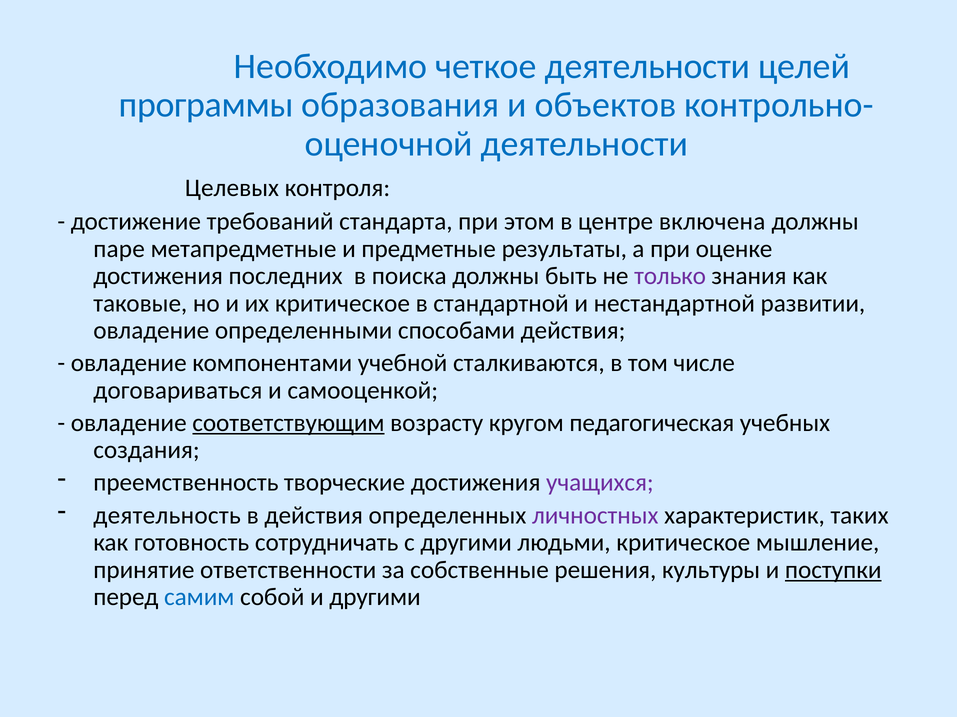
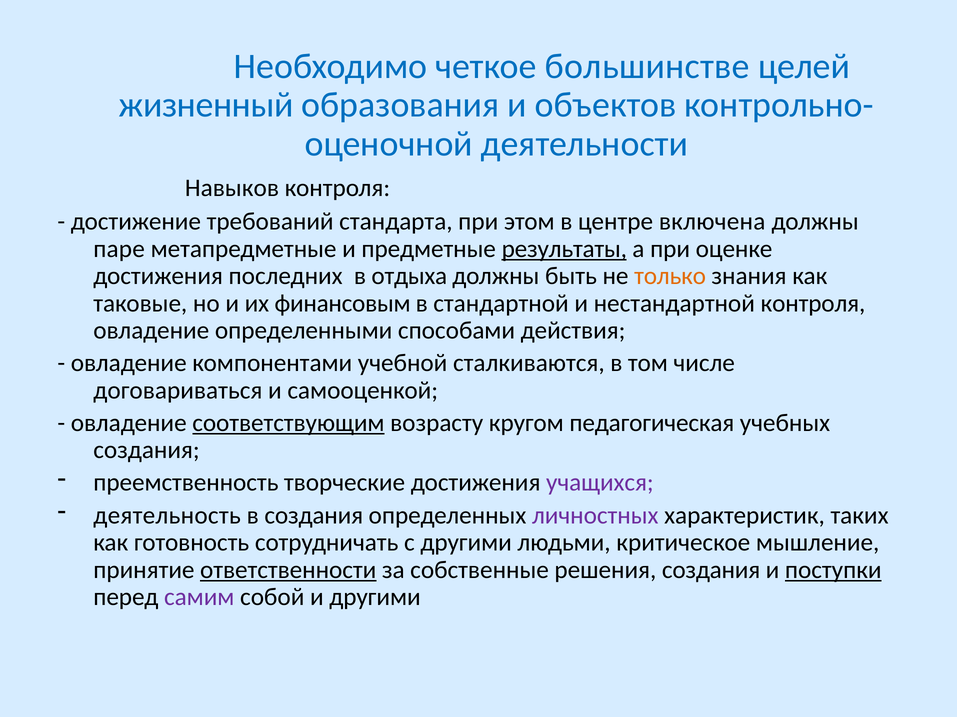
четкое деятельности: деятельности -> большинстве (647, 66)
программы: программы -> жизненный (206, 105)
Целевых: Целевых -> Навыков (232, 188)
результаты underline: none -> present (564, 249)
поиска: поиска -> отдыха (409, 276)
только colour: purple -> orange (670, 276)
их критическое: критическое -> финансовым (343, 304)
нестандартной развитии: развитии -> контроля (813, 304)
в действия: действия -> создания (314, 516)
ответственности underline: none -> present (288, 570)
решения культуры: культуры -> создания (711, 570)
самим colour: blue -> purple (199, 598)
